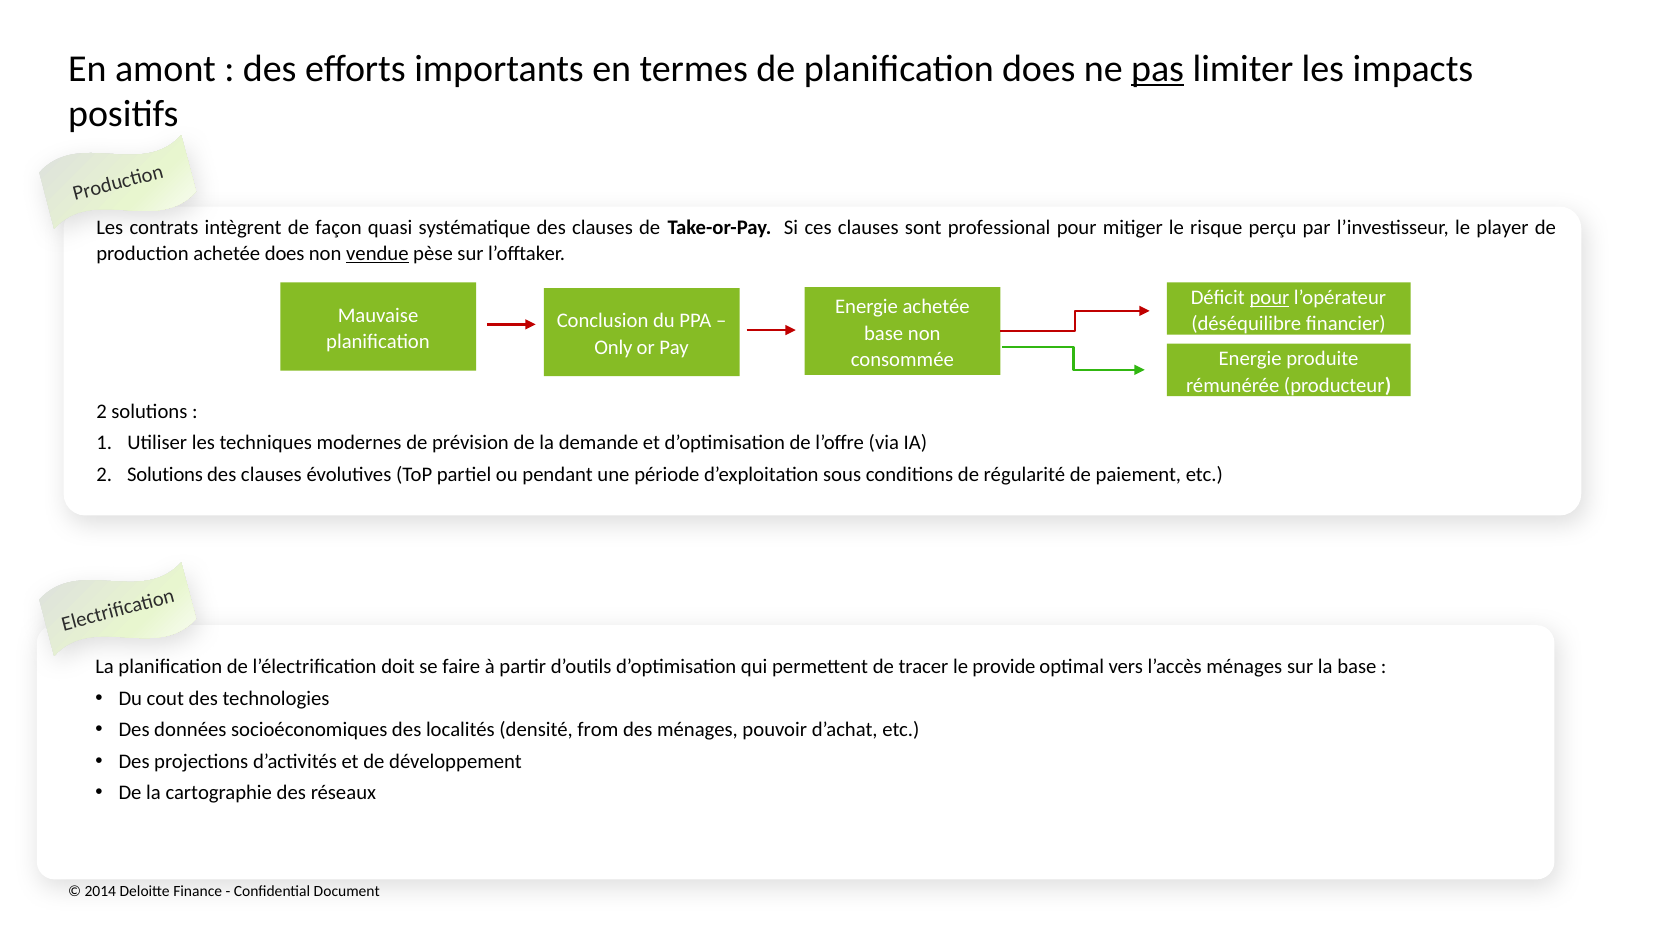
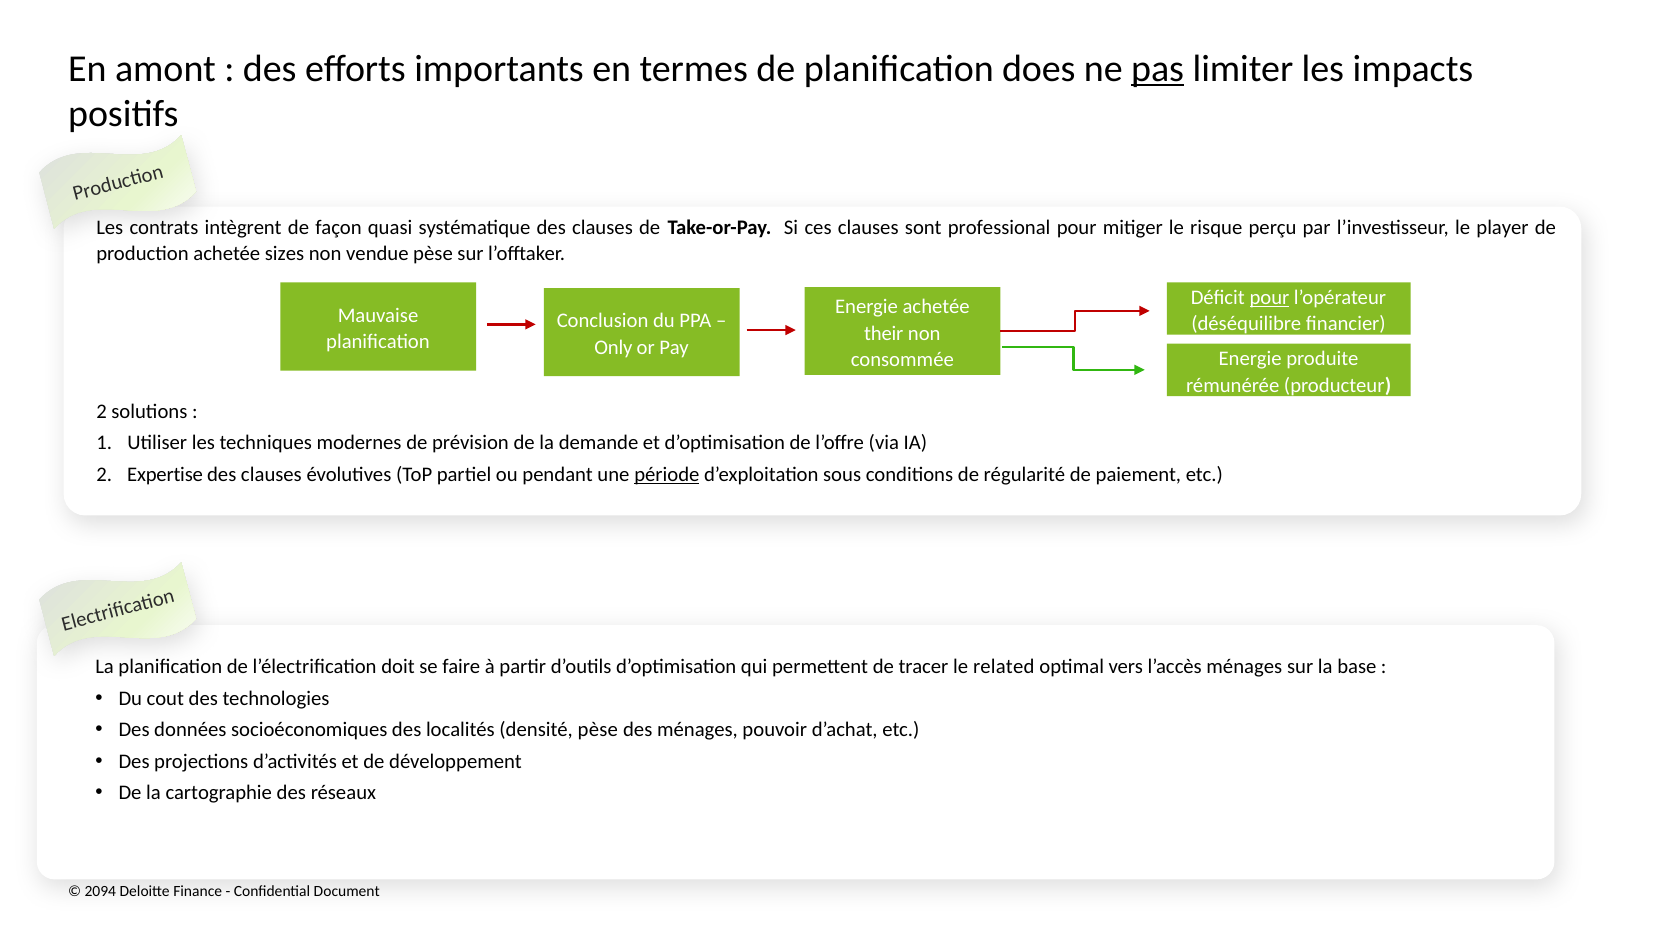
does: does -> sizes (285, 254)
vendue underline: present -> none (377, 254)
base: base -> their (884, 333)
Solutions: Solutions -> Expertise (165, 474)
période underline: none -> present (667, 474)
provide: provide -> related (1004, 667)
densité from: from -> pèse (598, 730)
2014: 2014 -> 2094 (100, 891)
